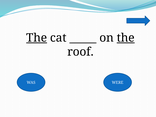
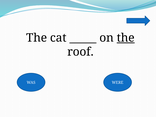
The underline: present -> none (37, 38)
